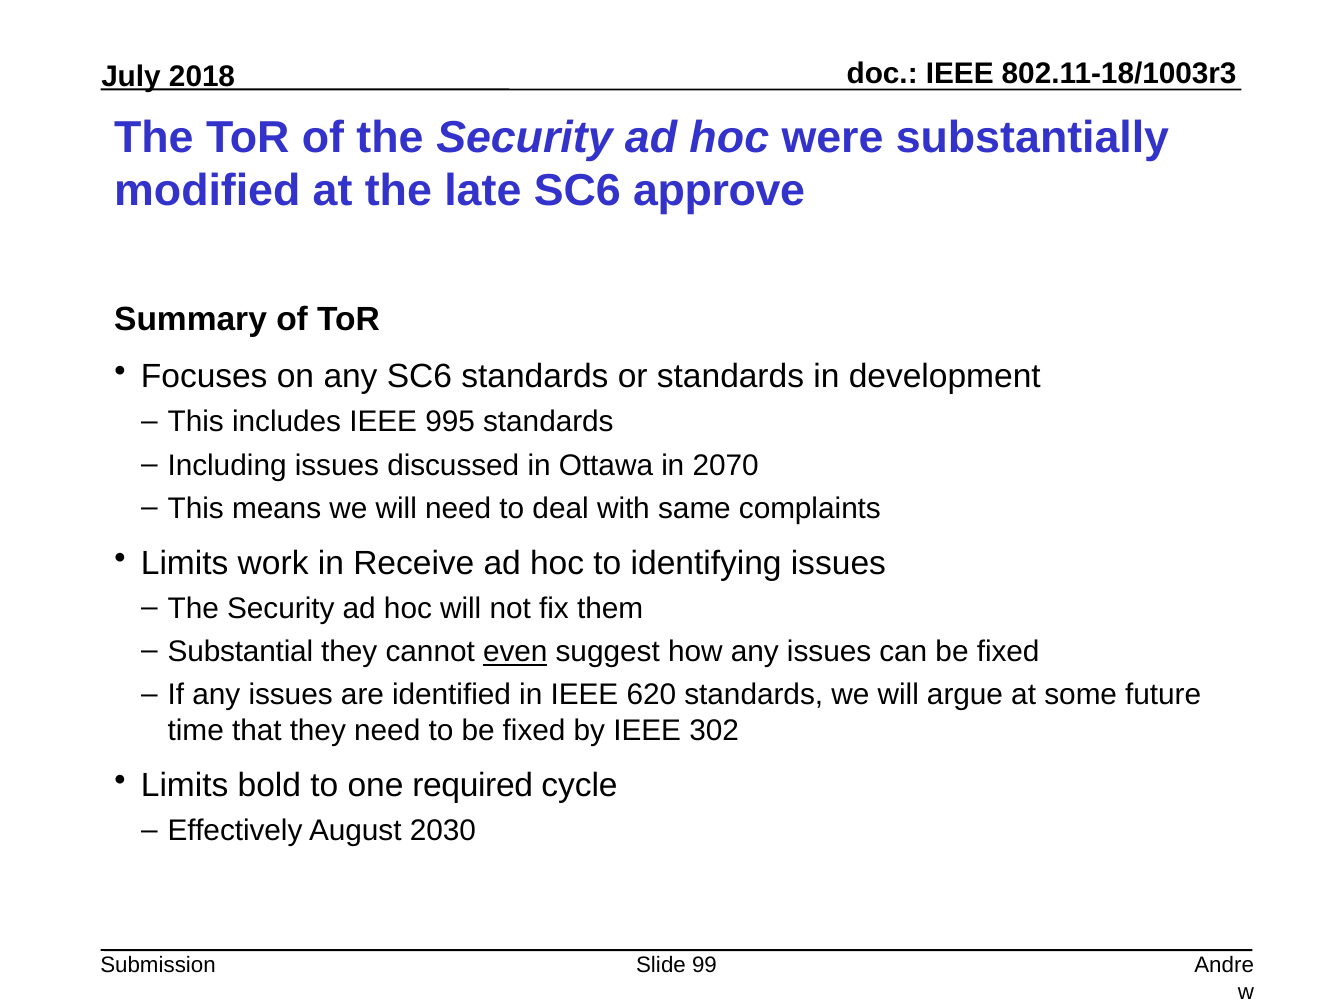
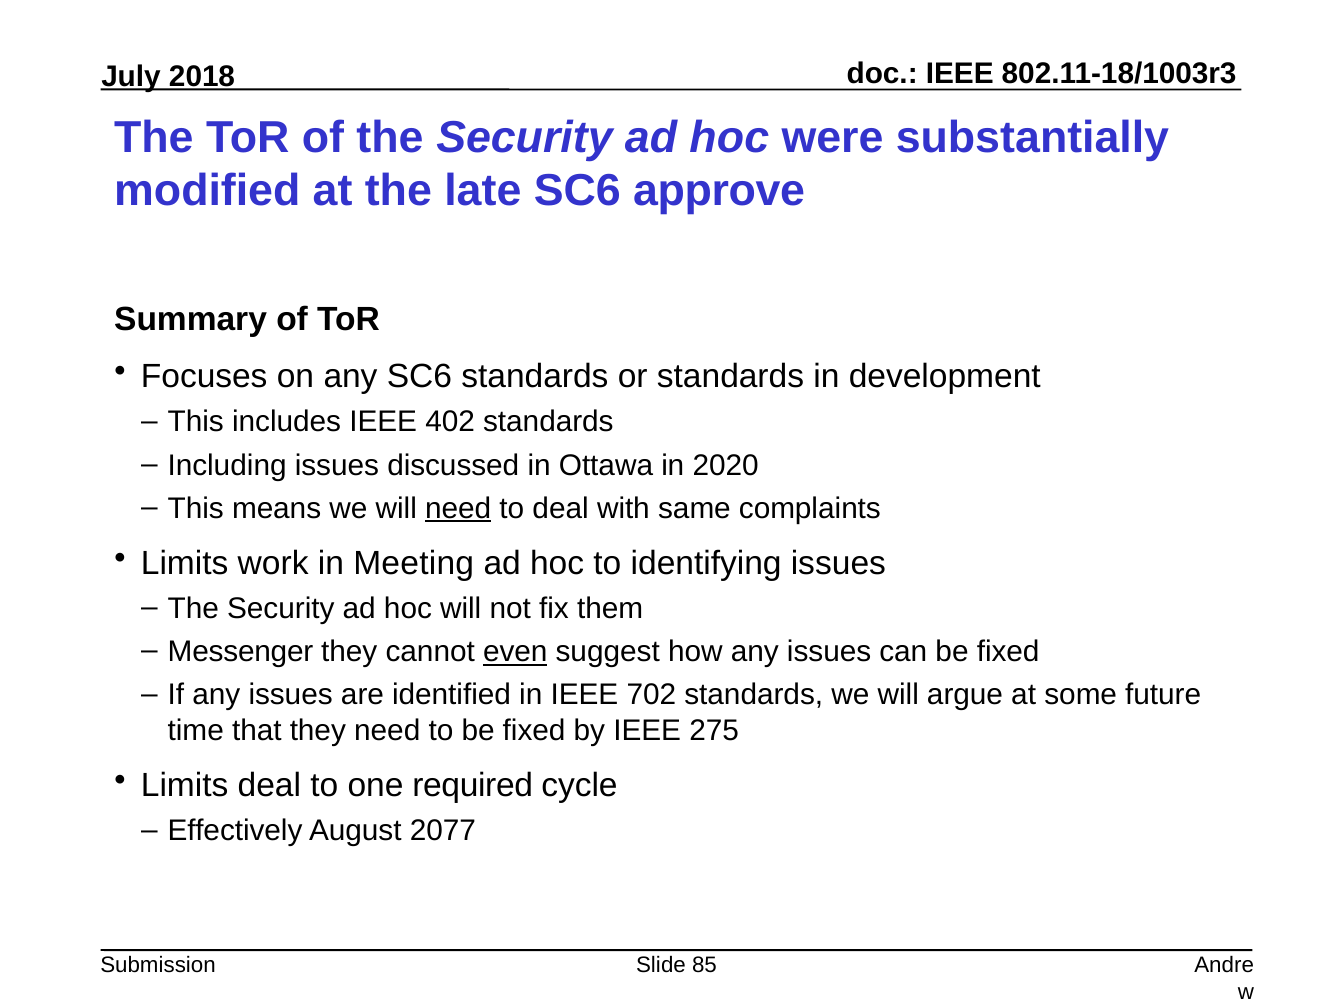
995: 995 -> 402 (450, 422)
2070: 2070 -> 2020 (726, 465)
need underline: none -> present (458, 509)
Receive: Receive -> Meeting (414, 564)
Substantial: Substantial -> Messenger (241, 652)
620: 620 -> 702 (651, 695)
302: 302 -> 275 (714, 731)
Limits bold: bold -> deal (269, 786)
2030: 2030 -> 2077 (443, 831)
99: 99 -> 85 (705, 965)
